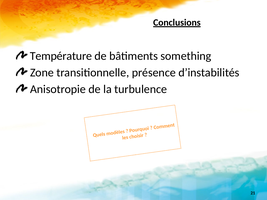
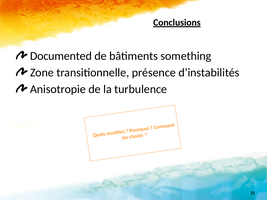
Température: Température -> Documented (61, 56)
